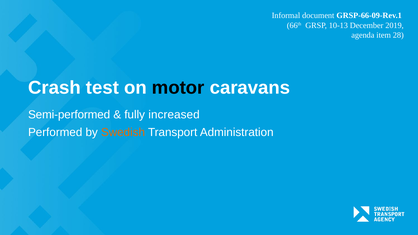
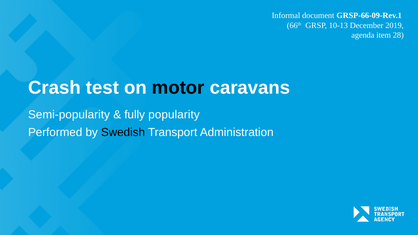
Semi-performed: Semi-performed -> Semi-popularity (69, 115)
increased: increased -> popularity (174, 115)
Swedish colour: orange -> black (123, 132)
